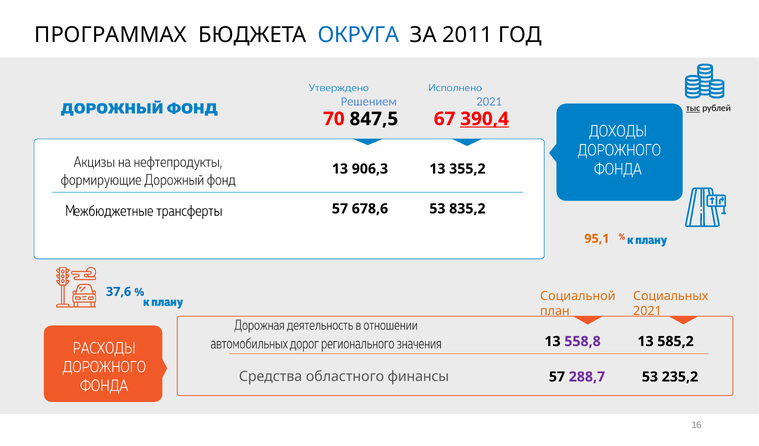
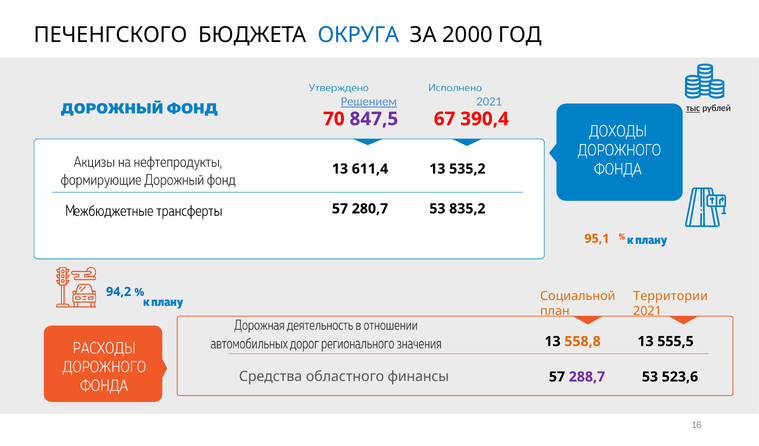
ПРОГРАММАХ: ПРОГРАММАХ -> ПЕЧЕНГСКОГО (111, 35)
2011: 2011 -> 2000 (468, 35)
Решением underline: none -> present (369, 102)
847,5 colour: black -> purple (374, 119)
390,4 underline: present -> none (485, 119)
906,3: 906,3 -> 611,4 (370, 169)
355,2: 355,2 -> 535,2 (467, 169)
678,6: 678,6 -> 280,7 (370, 209)
37,6: 37,6 -> 94,2 (119, 292)
Социальных: Социальных -> Территории (671, 296)
558,8 colour: purple -> orange (583, 342)
585,2: 585,2 -> 555,5 (676, 342)
235,2: 235,2 -> 523,6 (680, 377)
